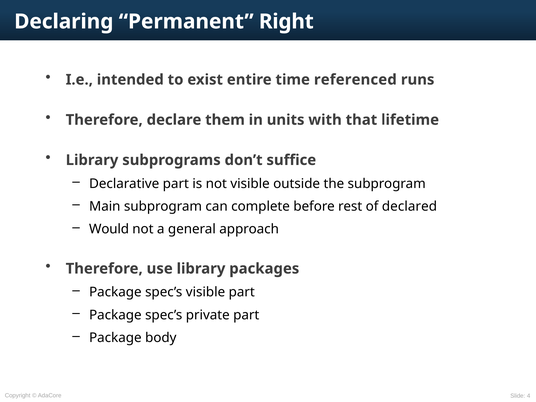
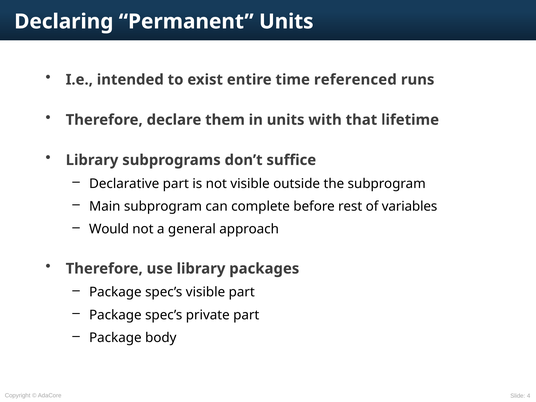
Permanent Right: Right -> Units (286, 22)
declared: declared -> variables (410, 206)
